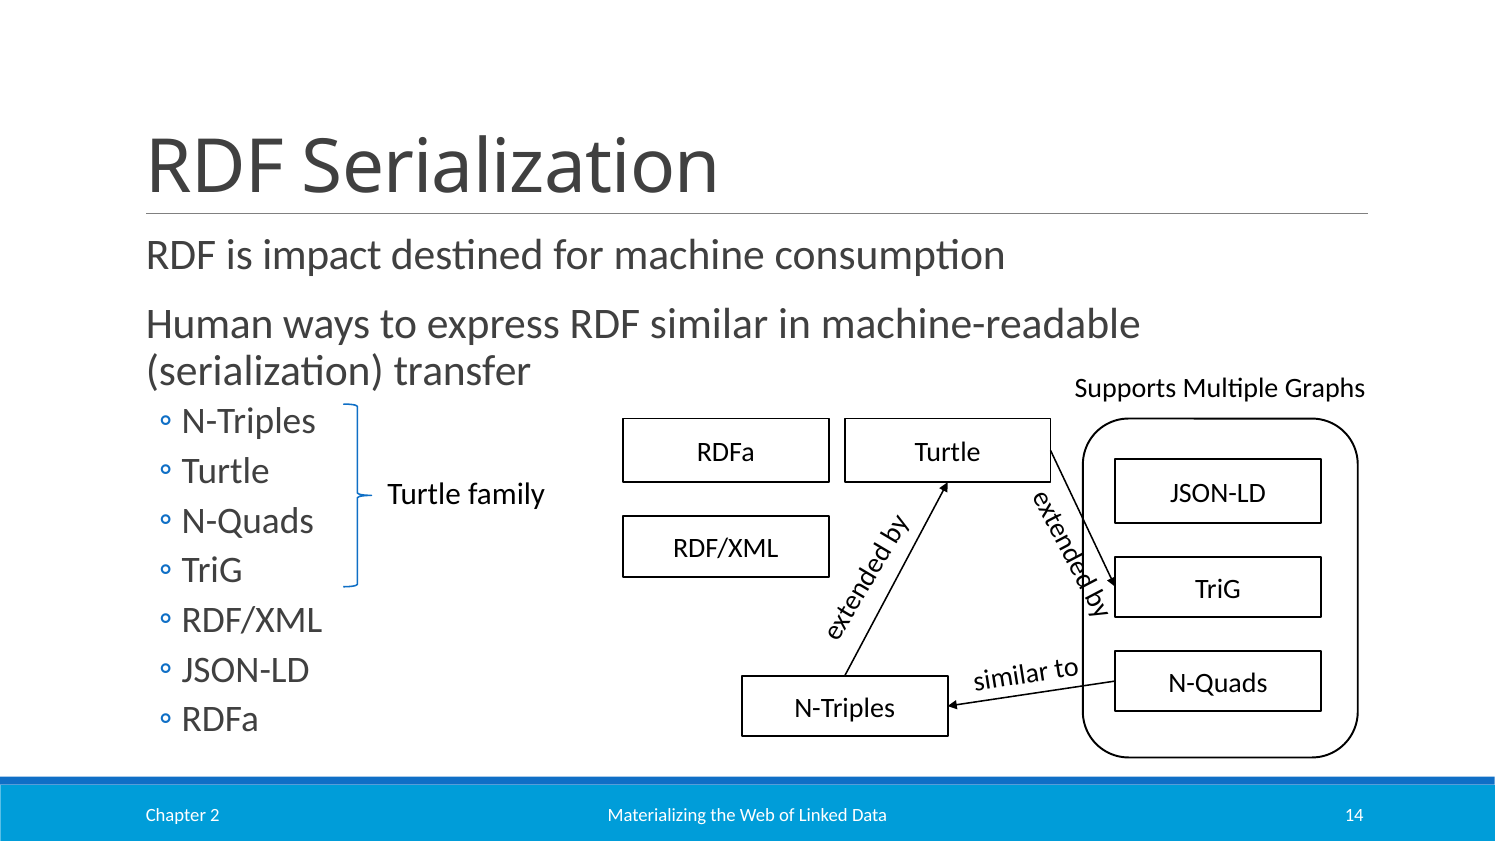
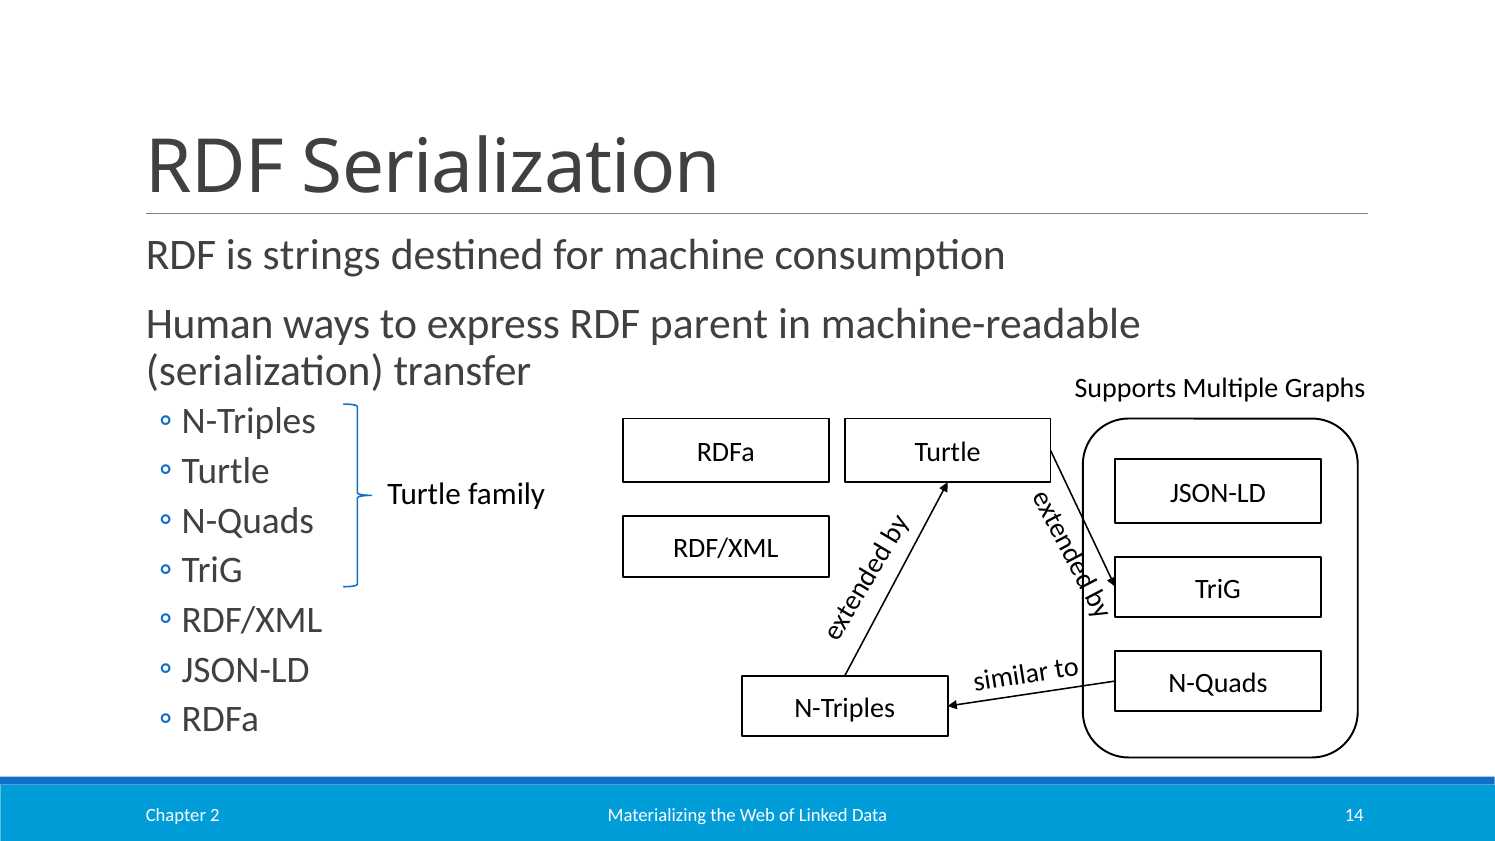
impact: impact -> strings (322, 255)
similar: similar -> parent (709, 324)
